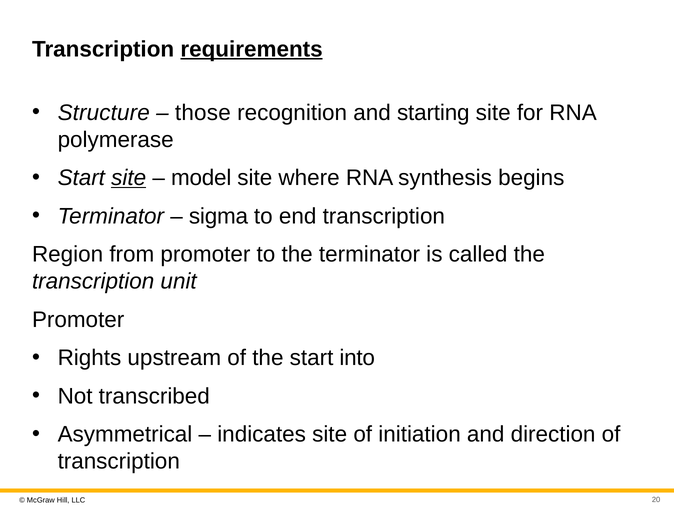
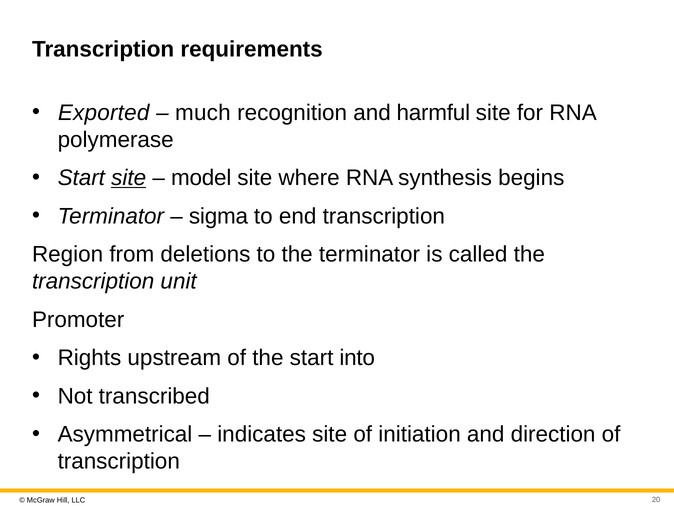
requirements underline: present -> none (252, 49)
Structure: Structure -> Exported (104, 113)
those: those -> much (203, 113)
starting: starting -> harmful (433, 113)
from promoter: promoter -> deletions (205, 254)
